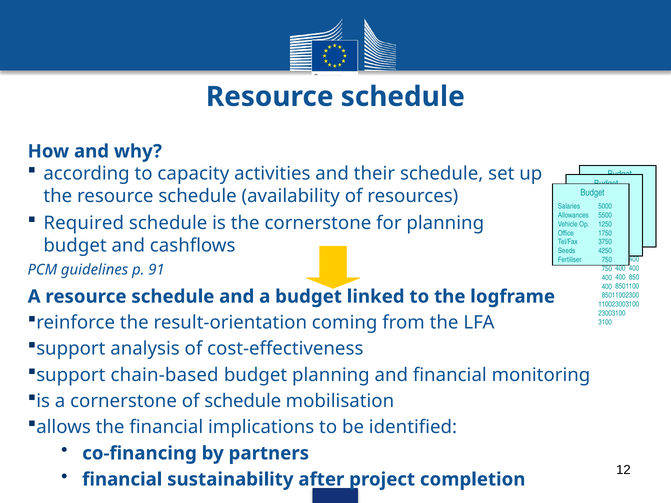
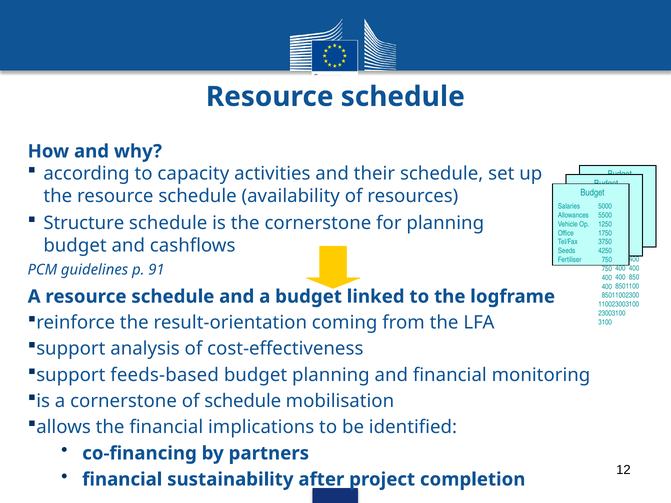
Required: Required -> Structure (84, 223)
chain-based: chain-based -> feeds-based (165, 375)
